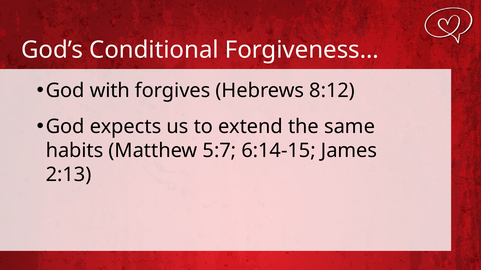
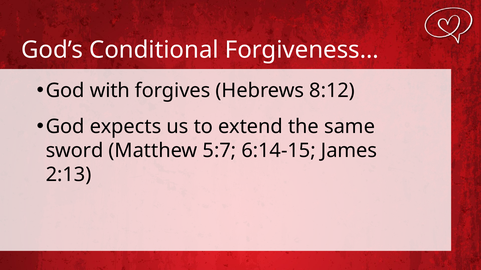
habits: habits -> sword (75, 151)
